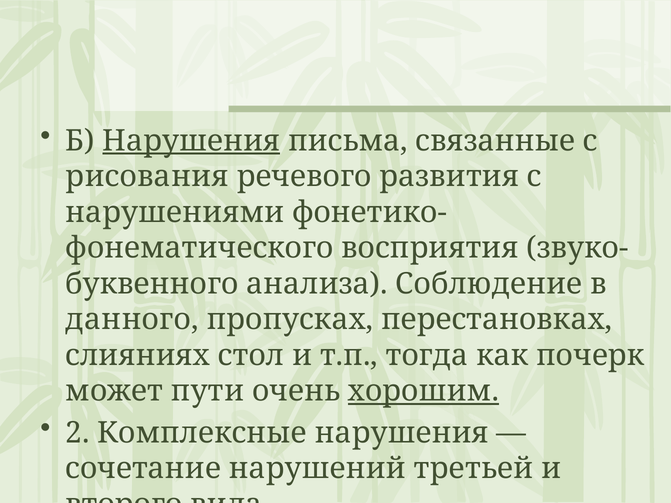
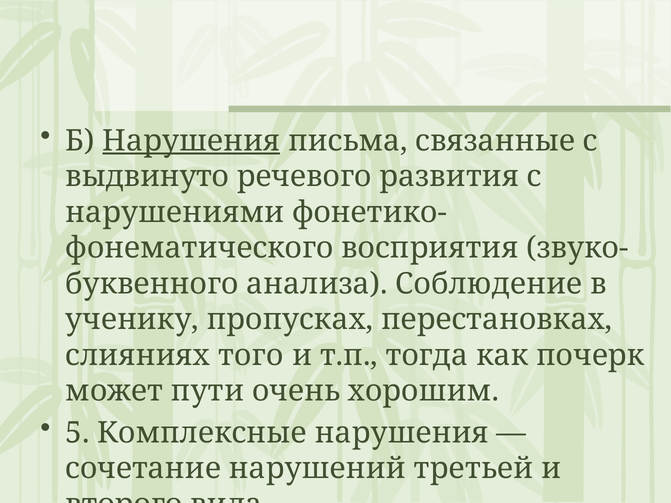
рисования: рисования -> выдвинуто (147, 177)
данного: данного -> ученику (132, 320)
стол: стол -> того (251, 356)
хорошим underline: present -> none (424, 391)
2: 2 -> 5 (77, 433)
